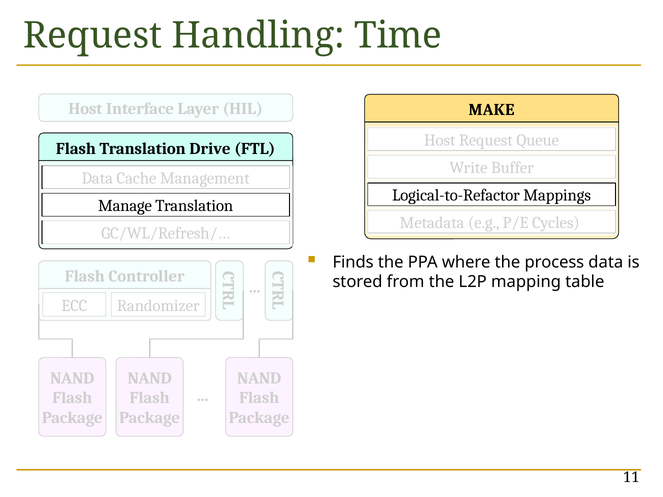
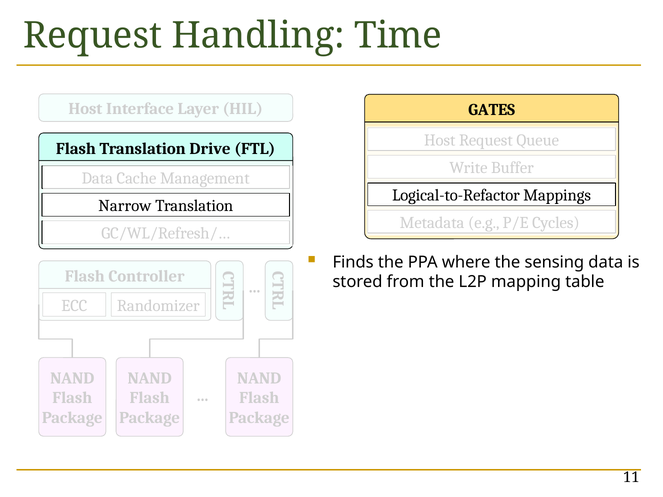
MAKE: MAKE -> GATES (492, 110)
Manage: Manage -> Narrow (125, 206)
process: process -> sensing (554, 262)
